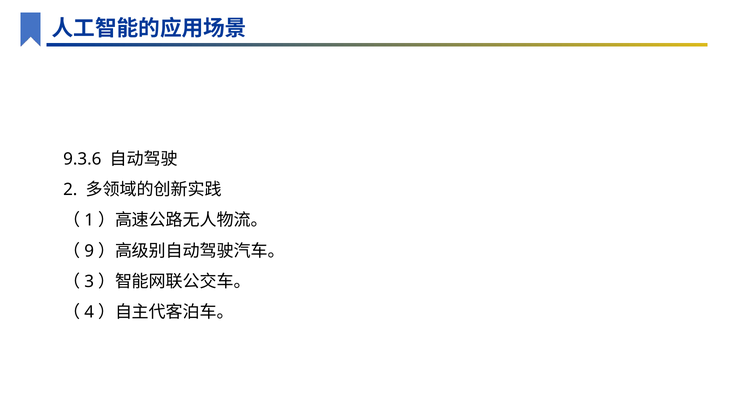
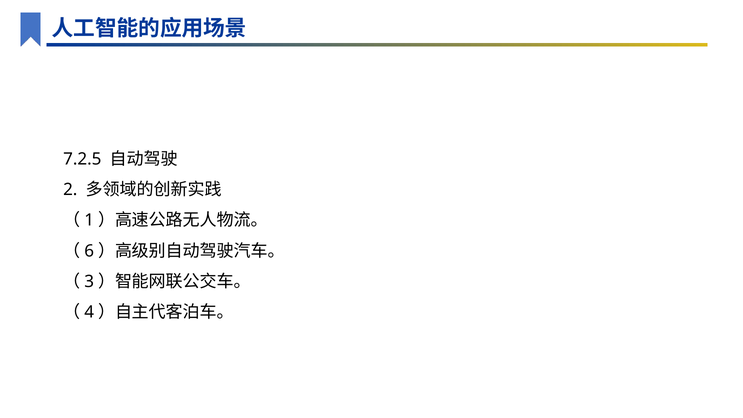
9.3.6: 9.3.6 -> 7.2.5 (82, 159)
9: 9 -> 6 (89, 251)
